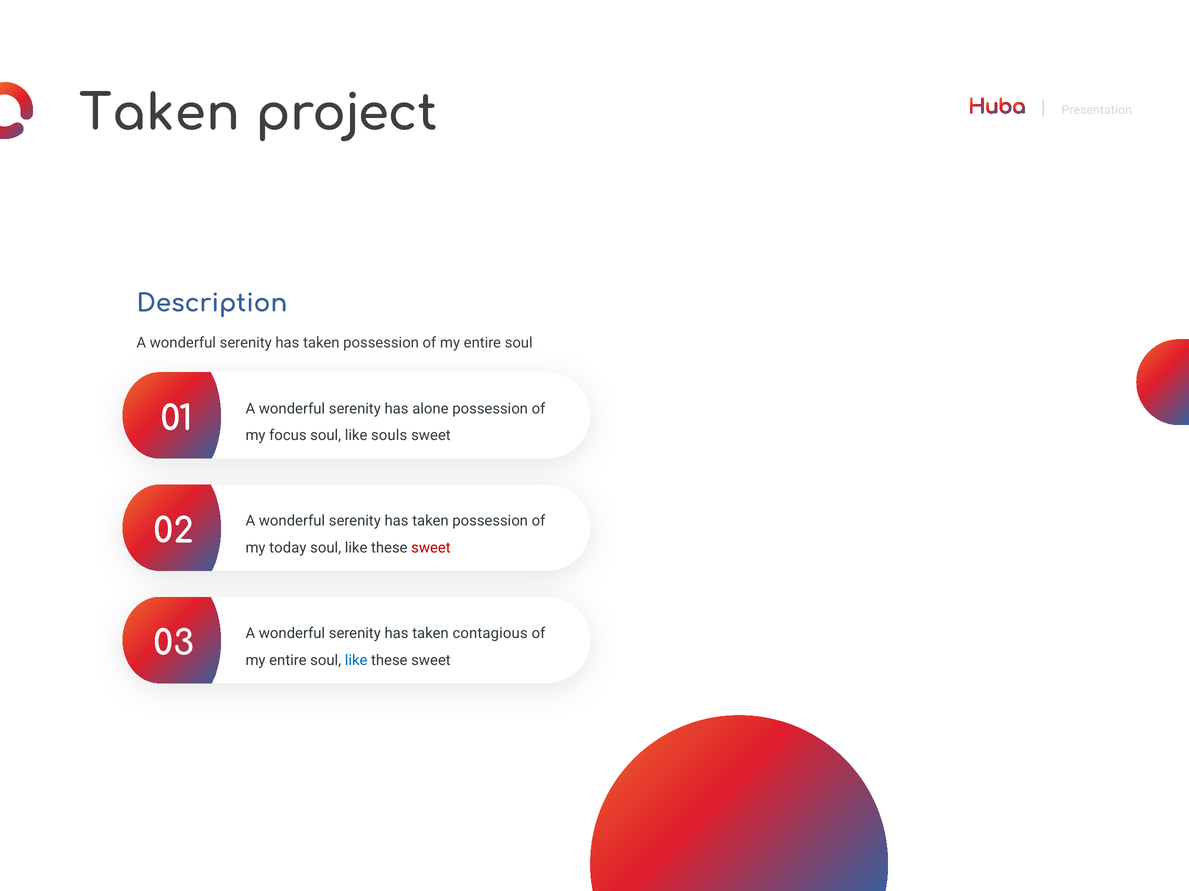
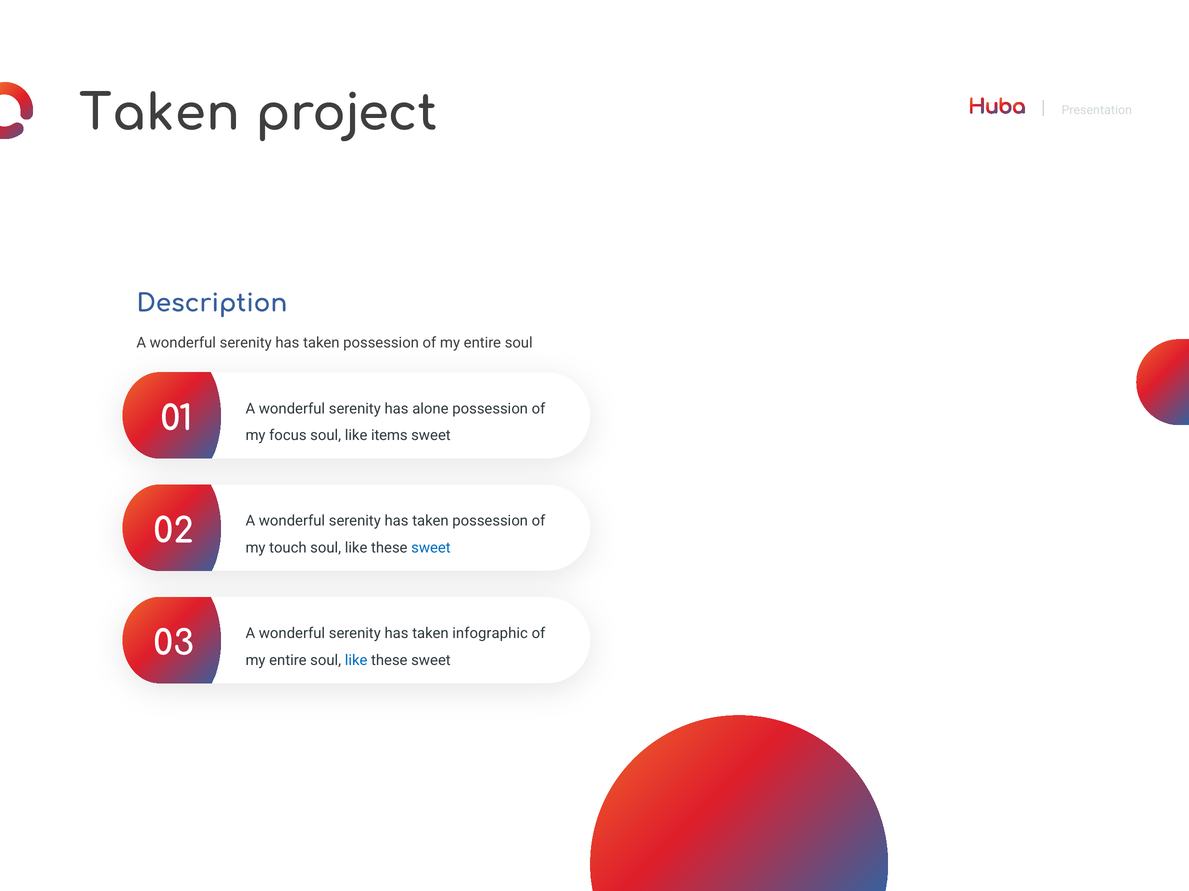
souls: souls -> items (389, 436)
today: today -> touch (288, 548)
sweet colour: red -> blue (431, 548)
contagious: contagious -> infographic (490, 634)
